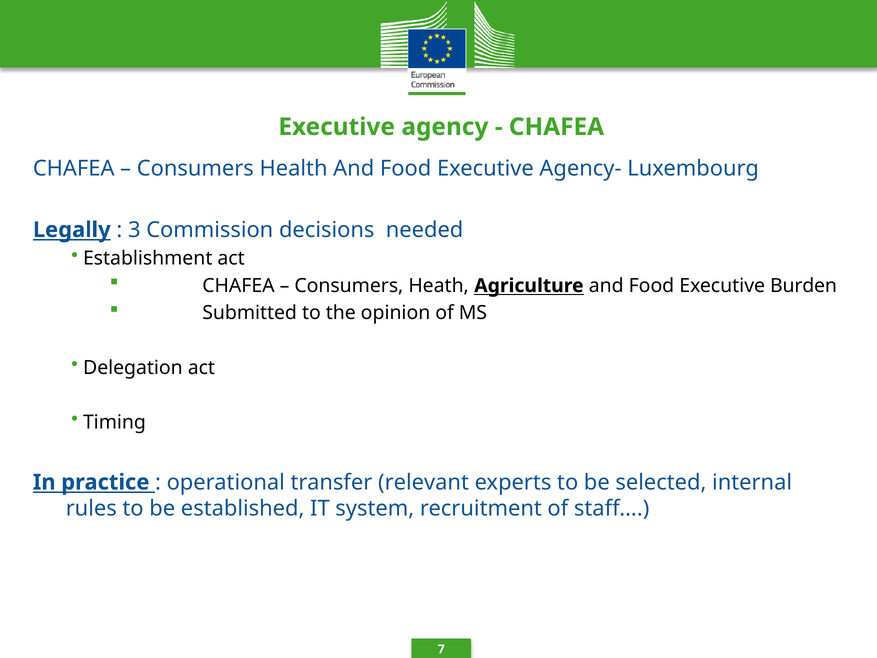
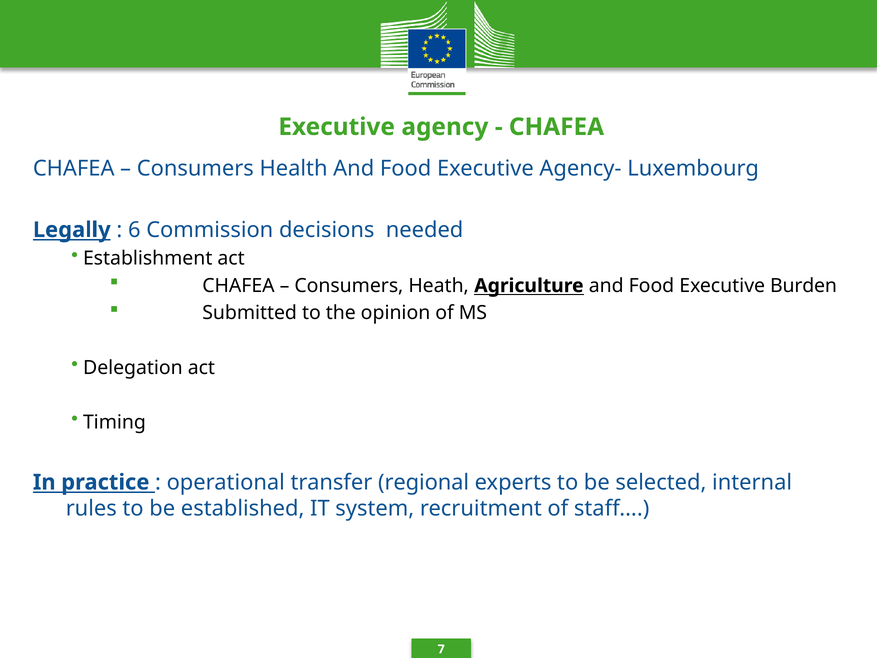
3: 3 -> 6 (134, 230)
relevant: relevant -> regional (424, 482)
